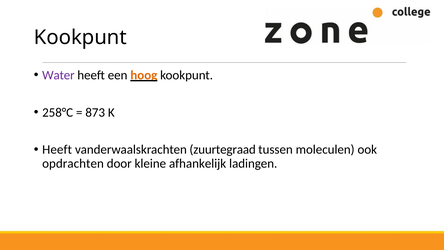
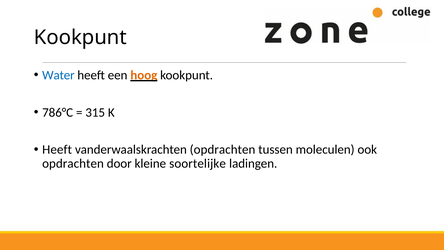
Water colour: purple -> blue (58, 75)
258°C: 258°C -> 786°C (58, 112)
873: 873 -> 315 (95, 112)
vanderwaalskrachten zuurtegraad: zuurtegraad -> opdrachten (223, 150)
afhankelijk: afhankelijk -> soortelijke (198, 164)
